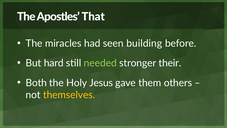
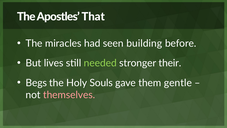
hard: hard -> lives (54, 63)
Both: Both -> Begs (36, 83)
Jesus: Jesus -> Souls (101, 83)
others: others -> gentle (178, 83)
themselves colour: yellow -> pink (69, 95)
